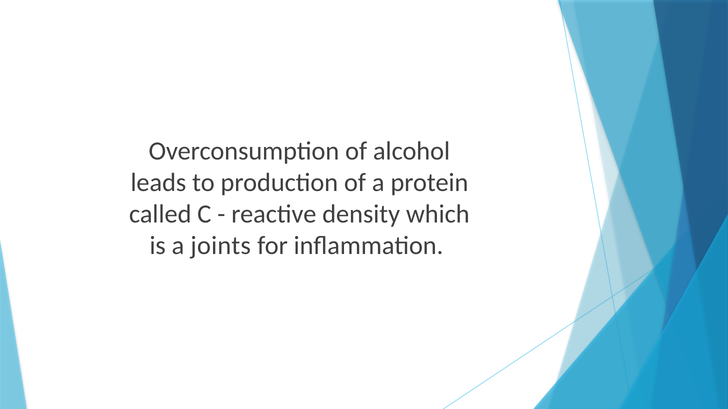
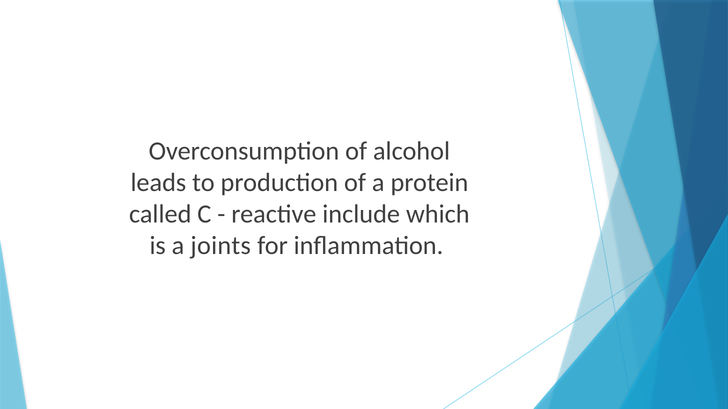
density: density -> include (361, 215)
